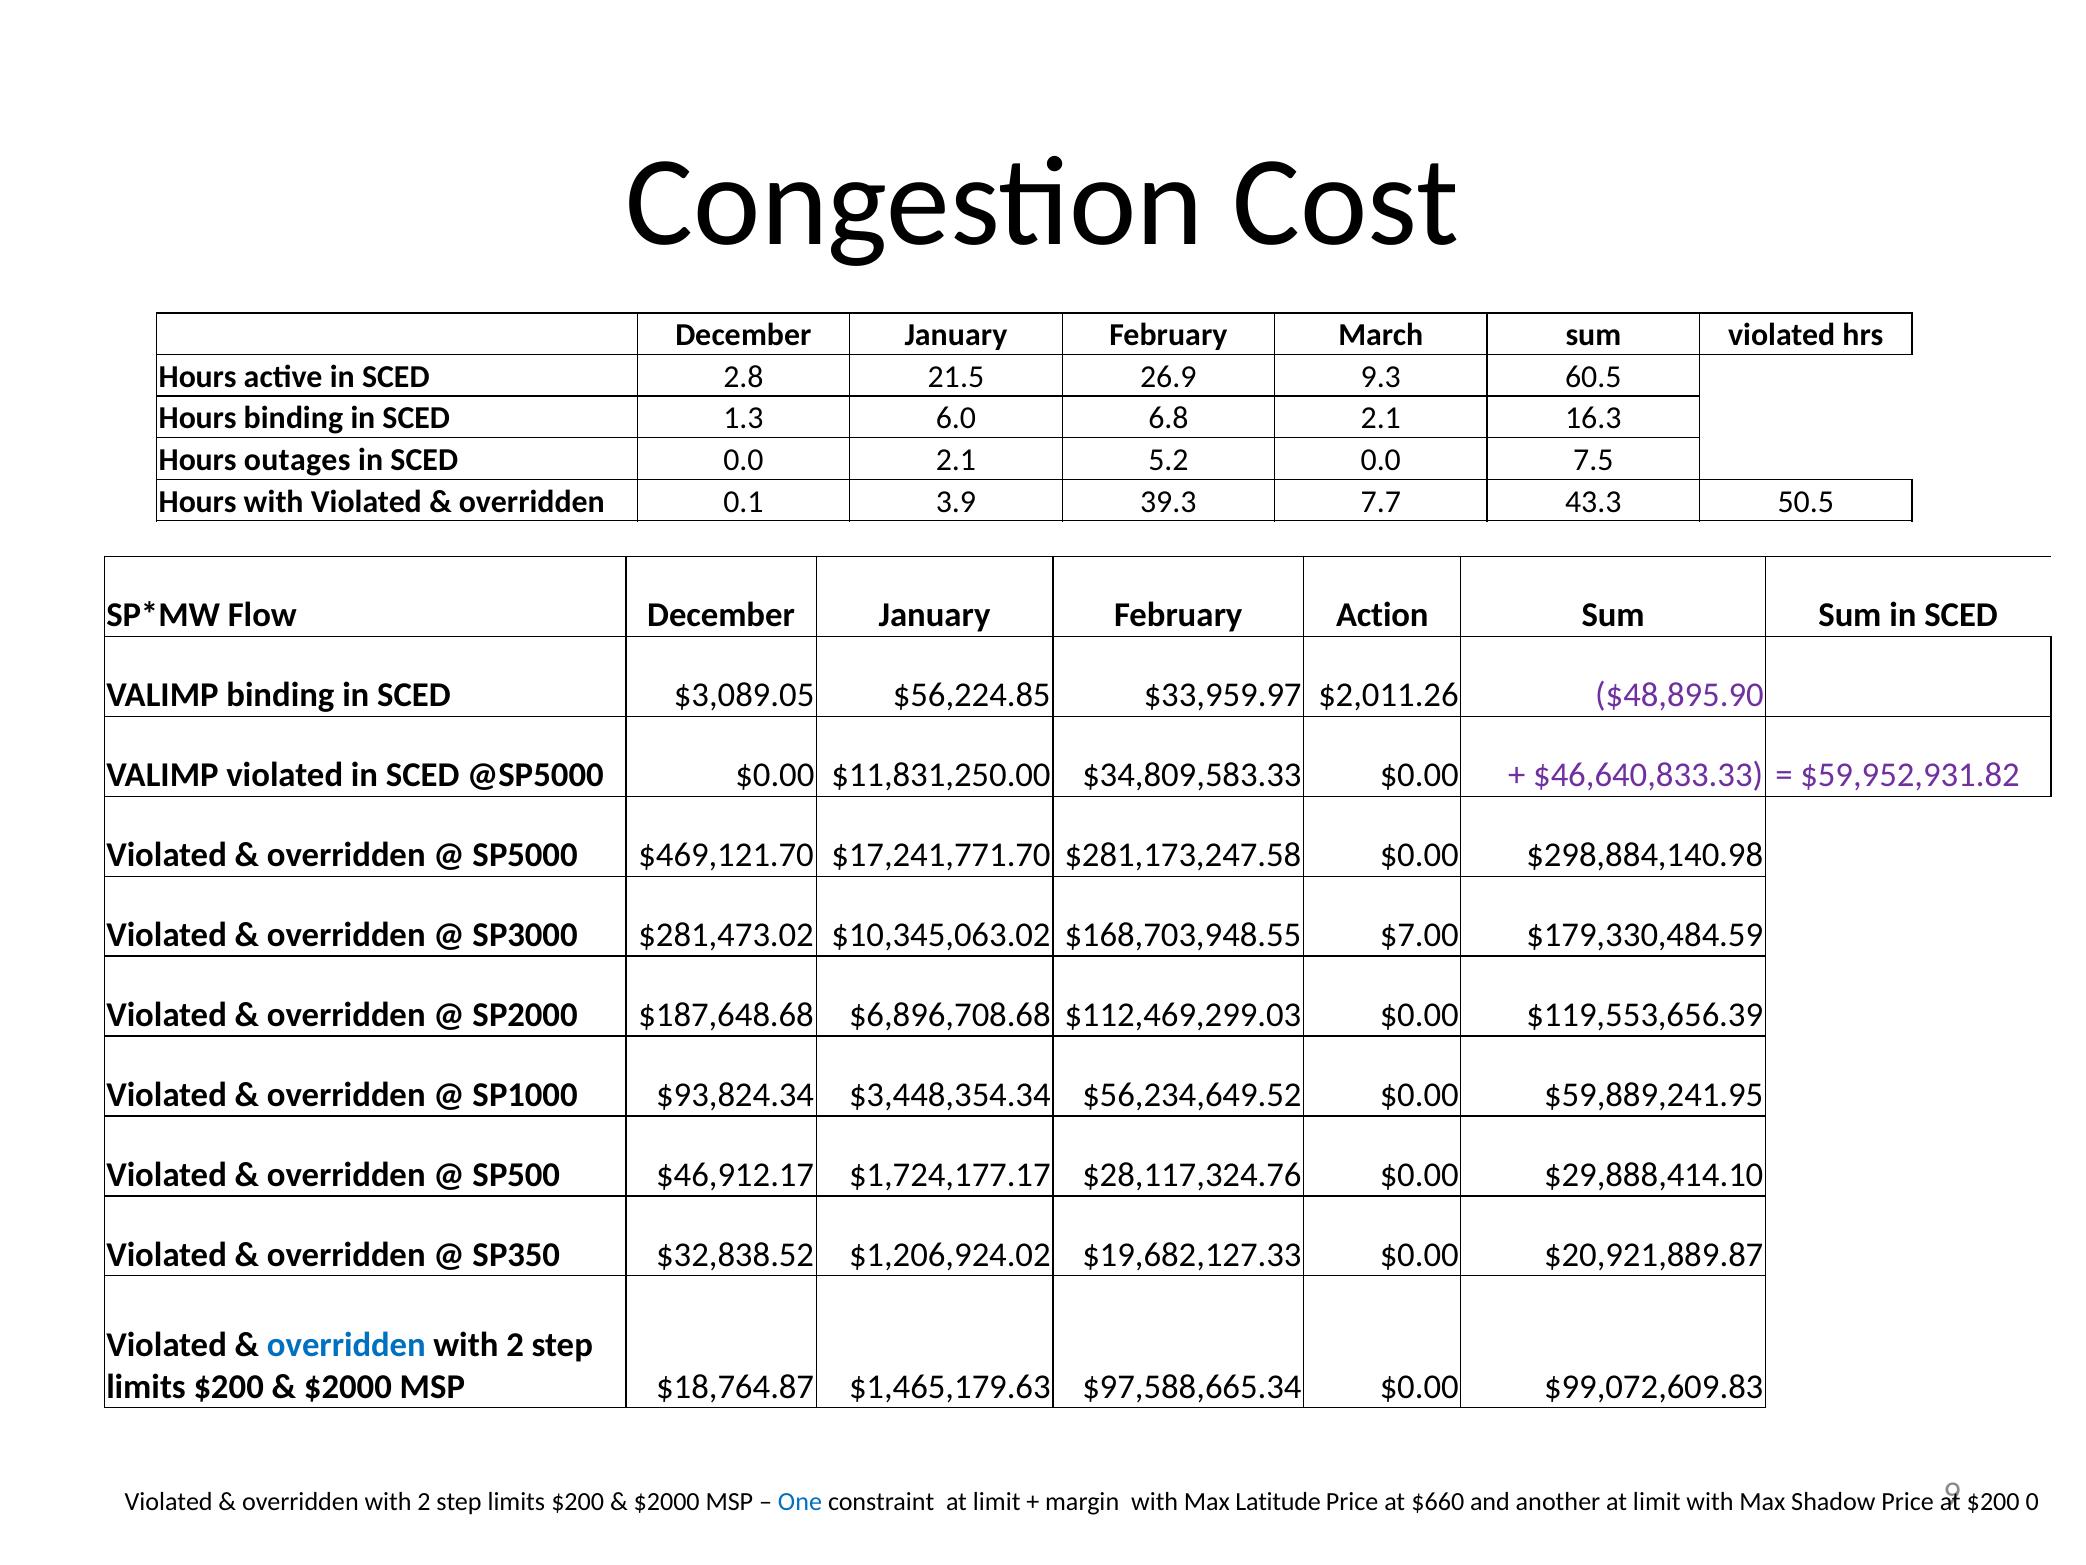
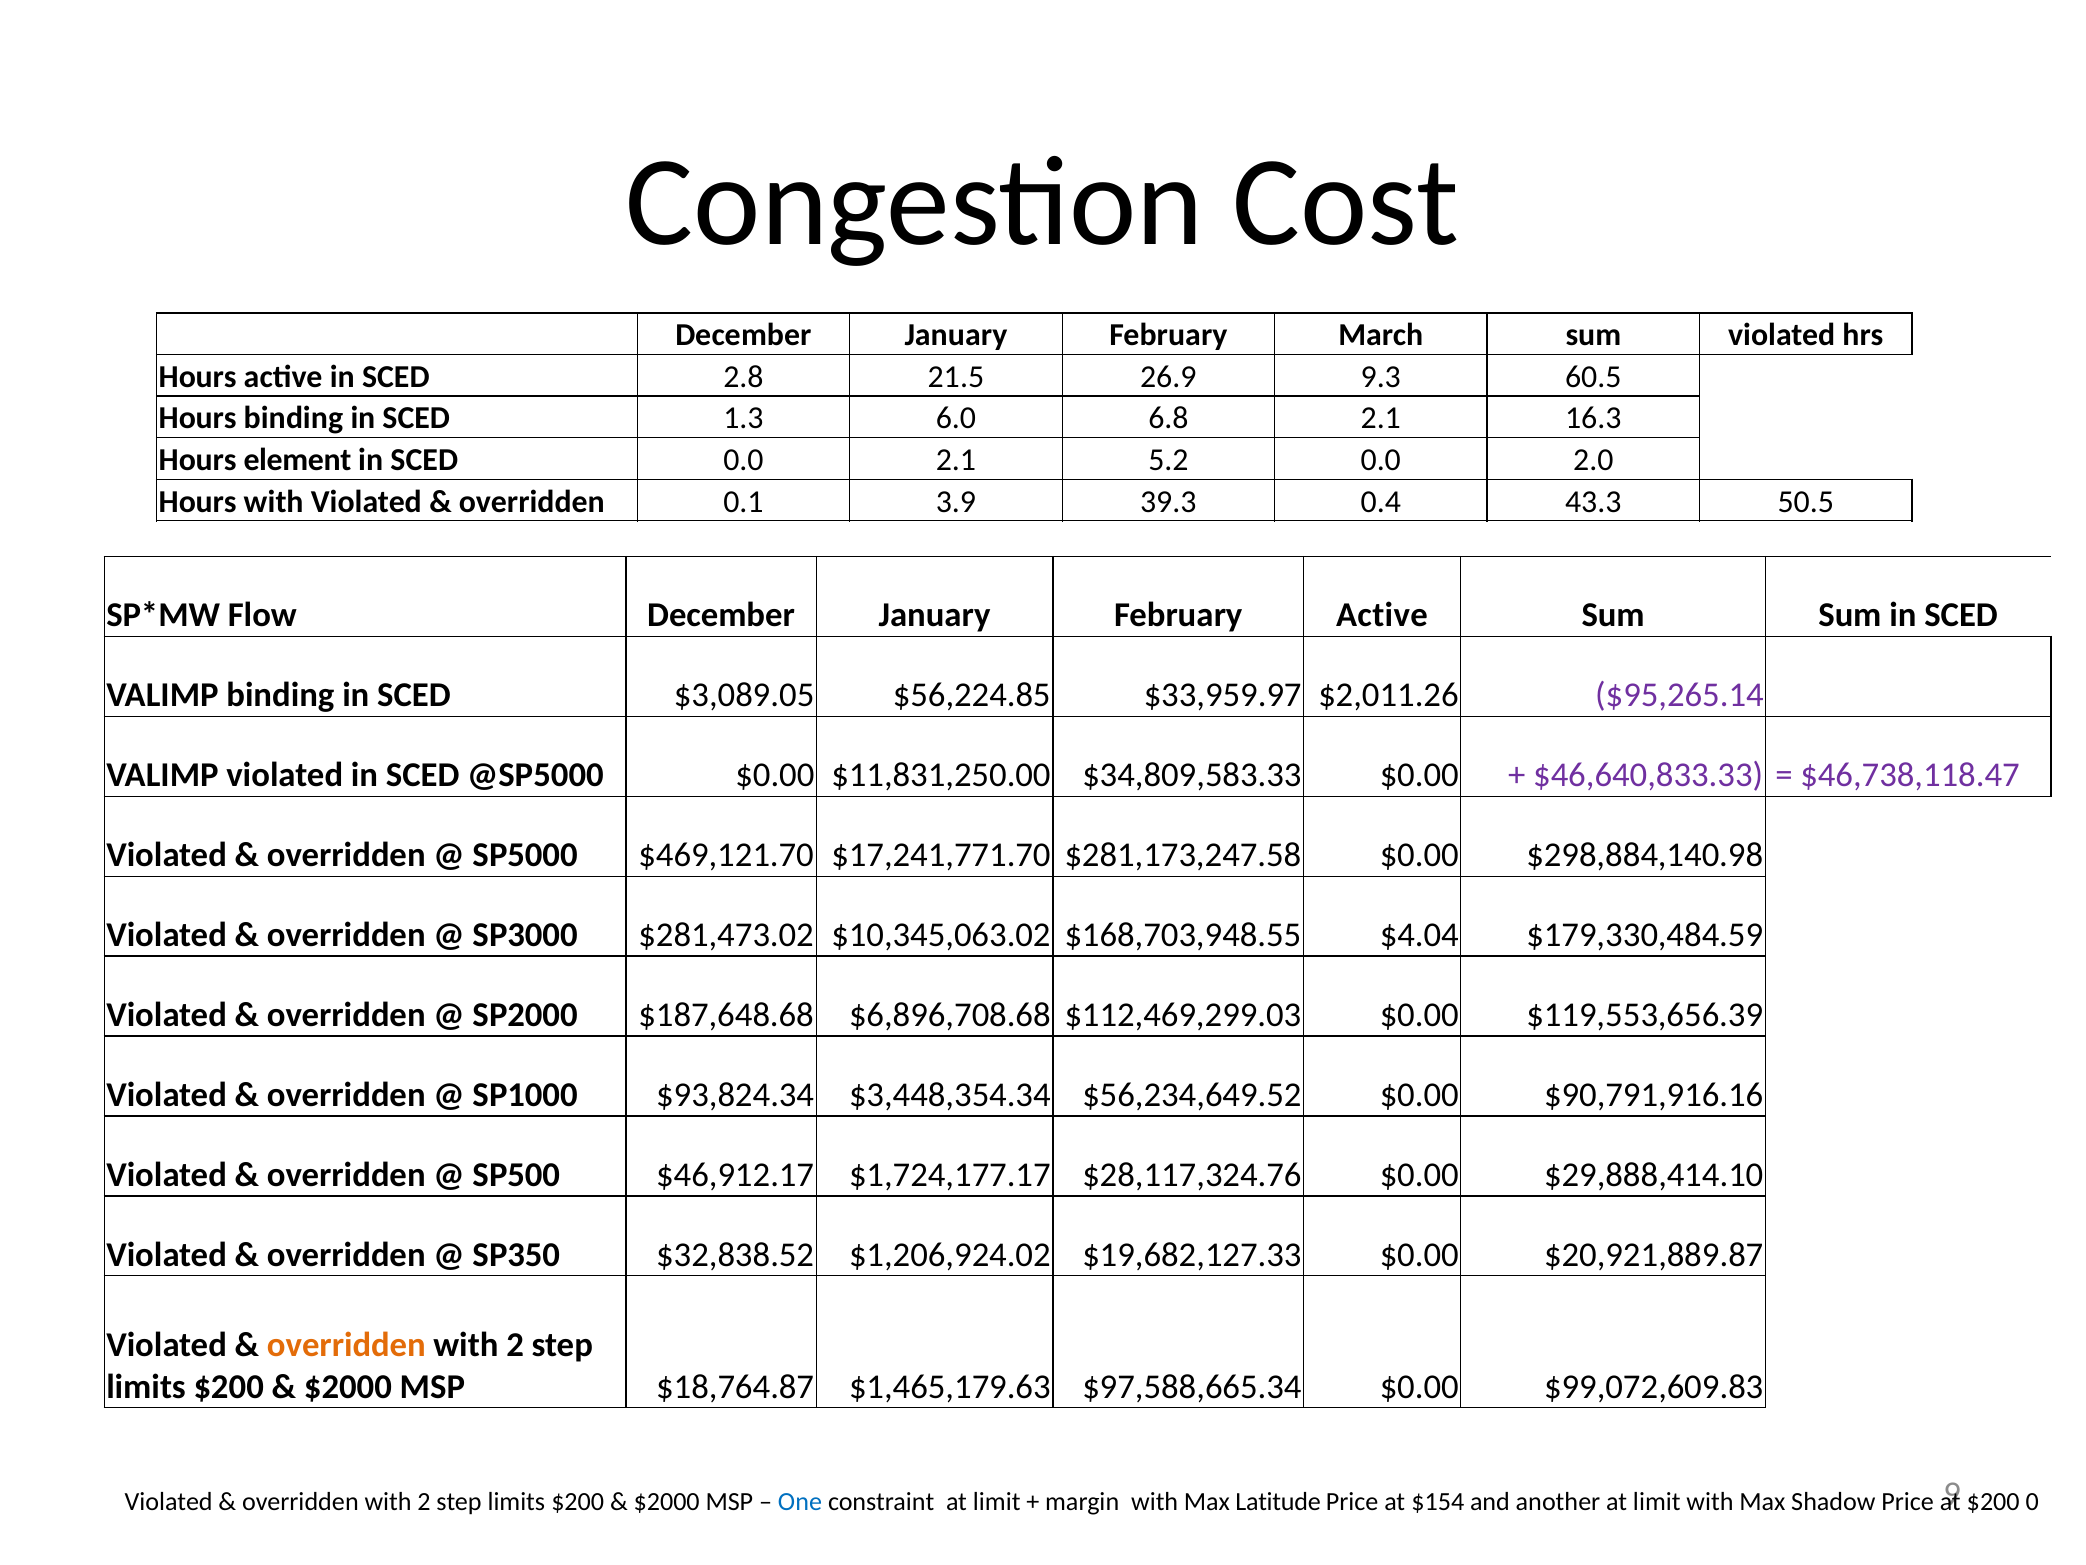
outages: outages -> element (297, 460)
7.5: 7.5 -> 2.0 (1593, 460)
7.7: 7.7 -> 0.4 (1381, 501)
February Action: Action -> Active (1382, 615)
$48,895.90: $48,895.90 -> $95,265.14 (1679, 695)
$59,952,931.82: $59,952,931.82 -> $46,738,118.47 (1910, 775)
$7.00: $7.00 -> $4.04 (1419, 935)
$59,889,241.95: $59,889,241.95 -> $90,791,916.16 (1654, 1095)
overridden colour: blue -> orange (346, 1344)
$660: $660 -> $154 (1438, 1501)
